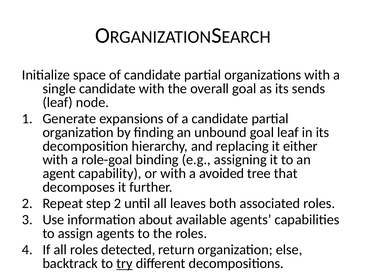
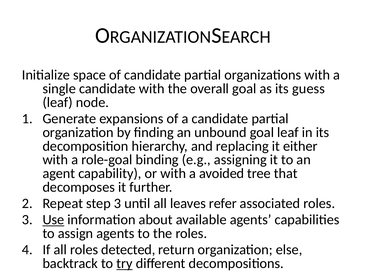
sends: sends -> guess (309, 89)
step 2: 2 -> 3 (118, 203)
both: both -> refer (223, 203)
Use underline: none -> present (53, 219)
